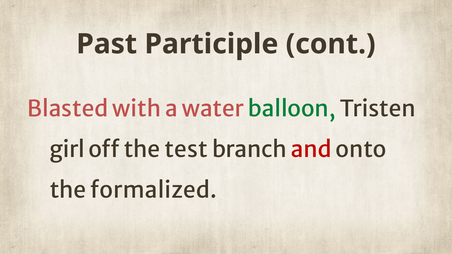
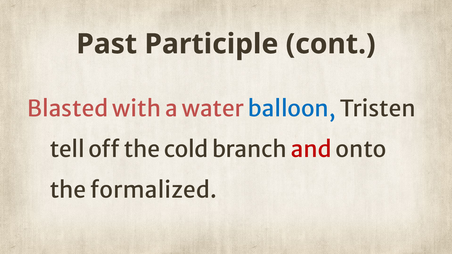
balloon colour: green -> blue (292, 109)
girl: girl -> tell (67, 150)
test: test -> cold (186, 150)
